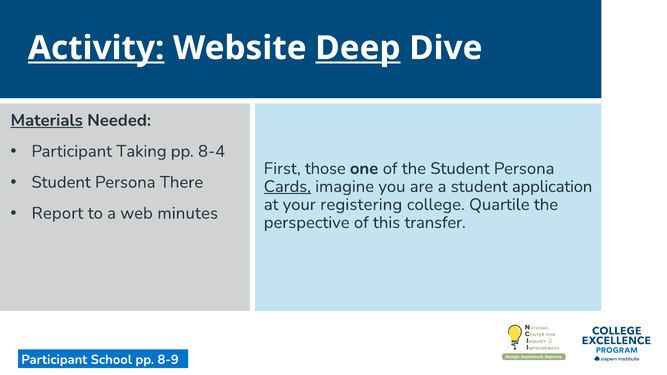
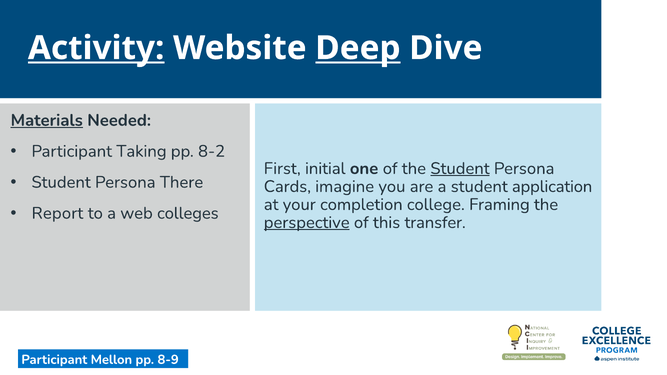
8-4: 8-4 -> 8-2 (212, 151)
those: those -> initial (325, 169)
Student underline: none -> present (460, 169)
Cards underline: present -> none (287, 187)
registering: registering -> completion (361, 205)
Quartile: Quartile -> Framing (499, 205)
minutes: minutes -> colleges (188, 213)
perspective underline: none -> present (307, 223)
School: School -> Mellon (111, 360)
